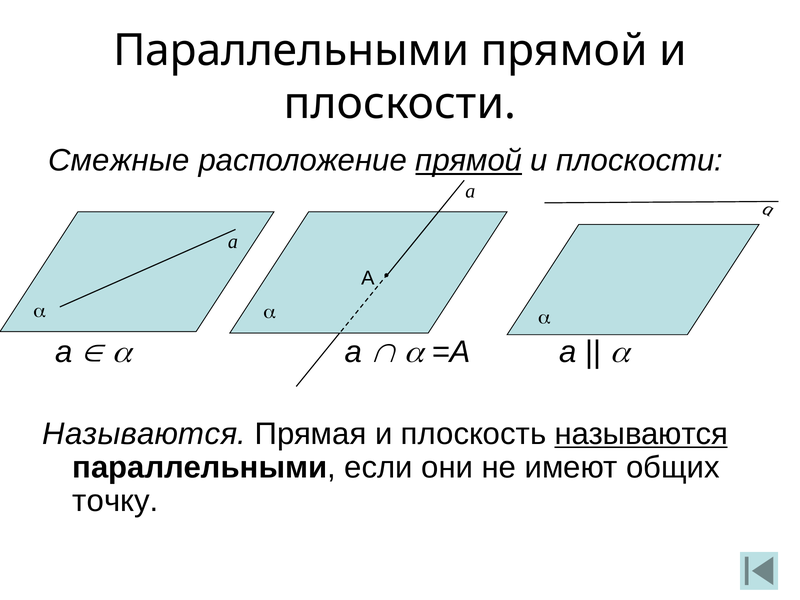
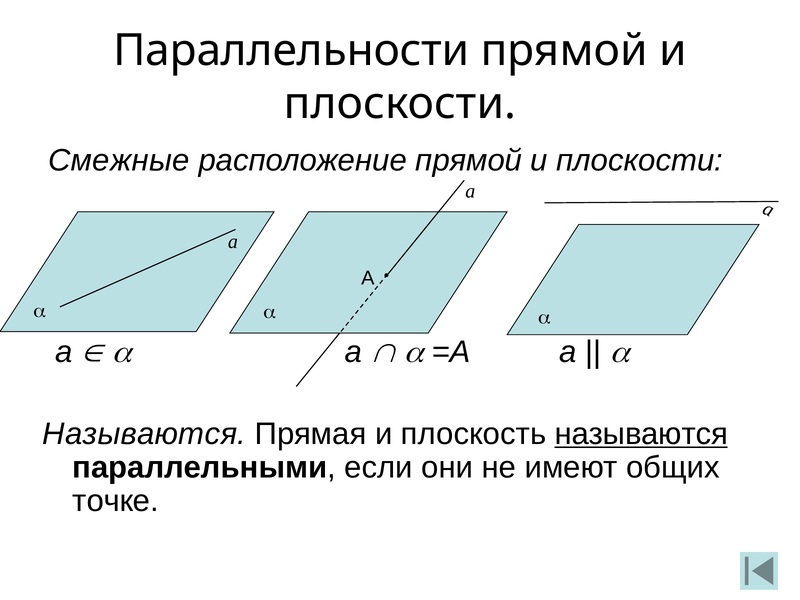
Параллельными: Параллельными -> Параллельности (291, 50)
прямой underline: present -> none (469, 161)
точку: точку -> точке (116, 501)
